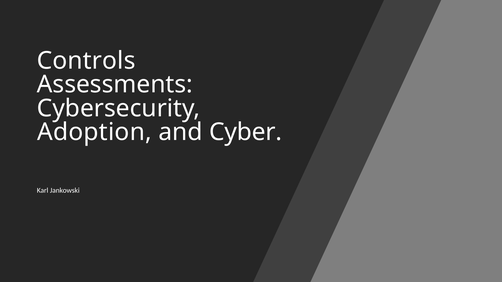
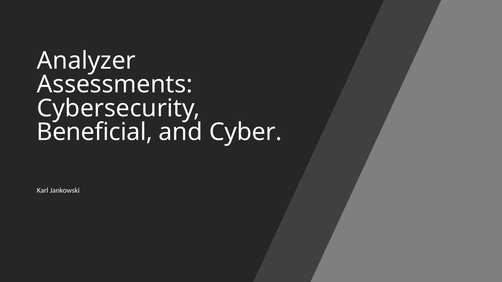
Controls: Controls -> Analyzer (86, 61)
Adoption: Adoption -> Beneficial (95, 132)
